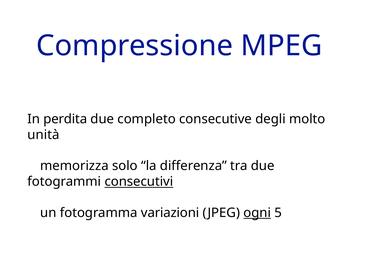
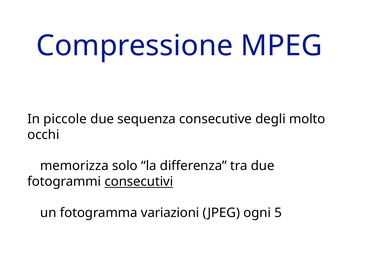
perdita: perdita -> piccole (65, 119)
completo: completo -> sequenza (147, 119)
unità: unità -> occhi (43, 135)
ogni underline: present -> none (257, 213)
